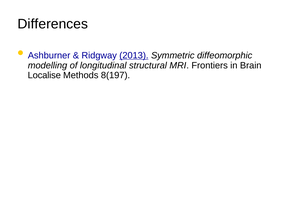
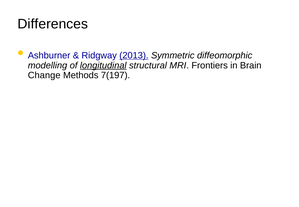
longitudinal underline: none -> present (103, 65)
Localise: Localise -> Change (44, 75)
8(197: 8(197 -> 7(197 (116, 75)
